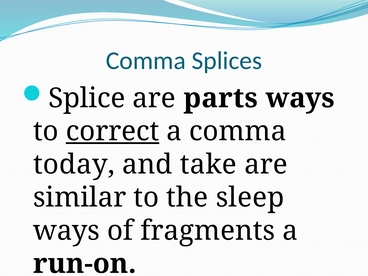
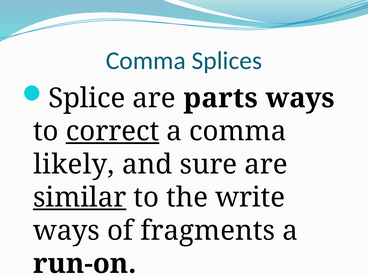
today: today -> likely (74, 164)
take: take -> sure (208, 164)
similar underline: none -> present (80, 198)
sleep: sleep -> write (250, 198)
